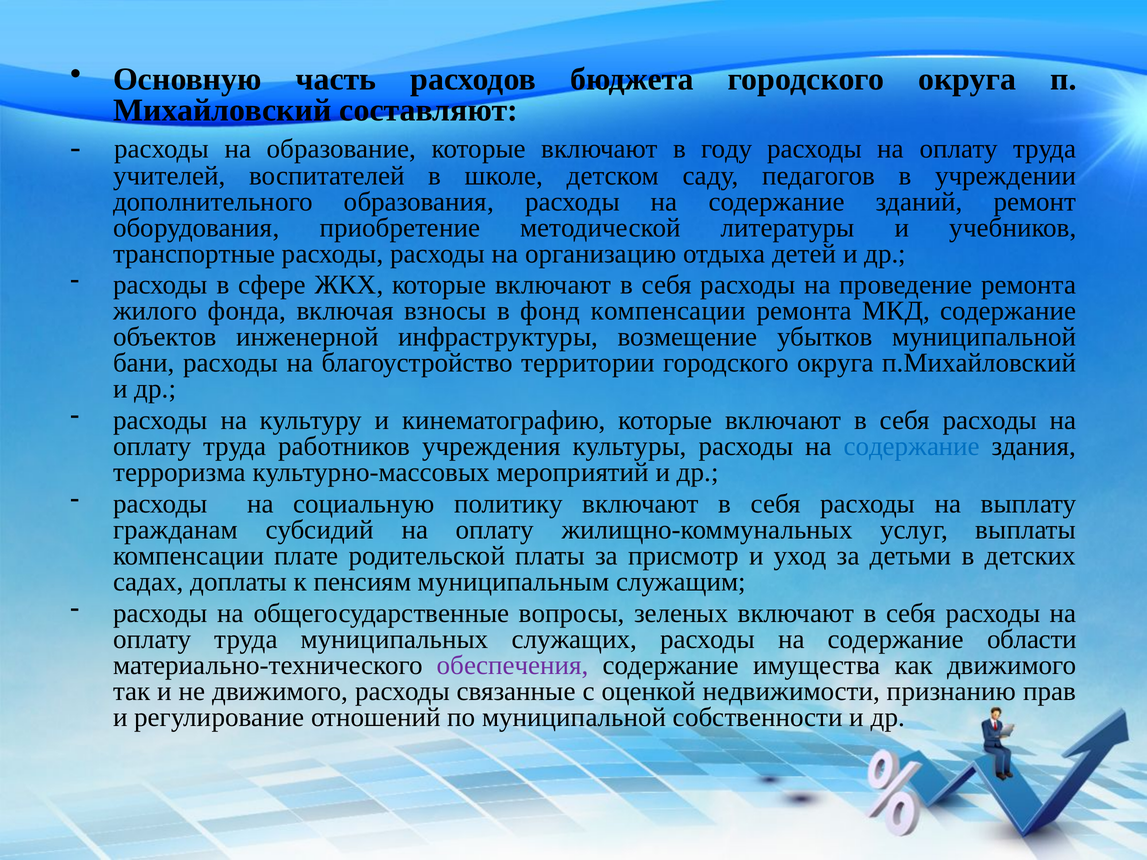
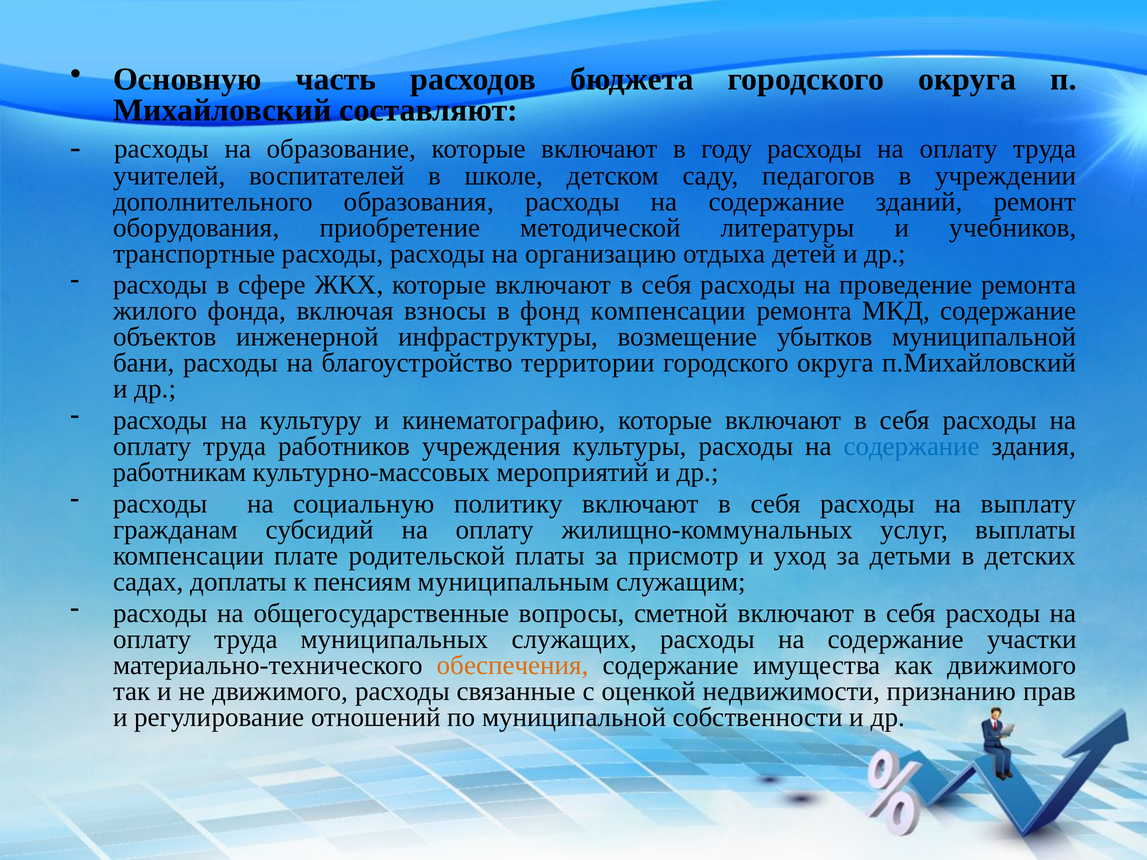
терроризма: терроризма -> работникам (180, 473)
зеленых: зеленых -> сметной (681, 613)
области: области -> участки (1032, 639)
обеспечения colour: purple -> orange (513, 665)
